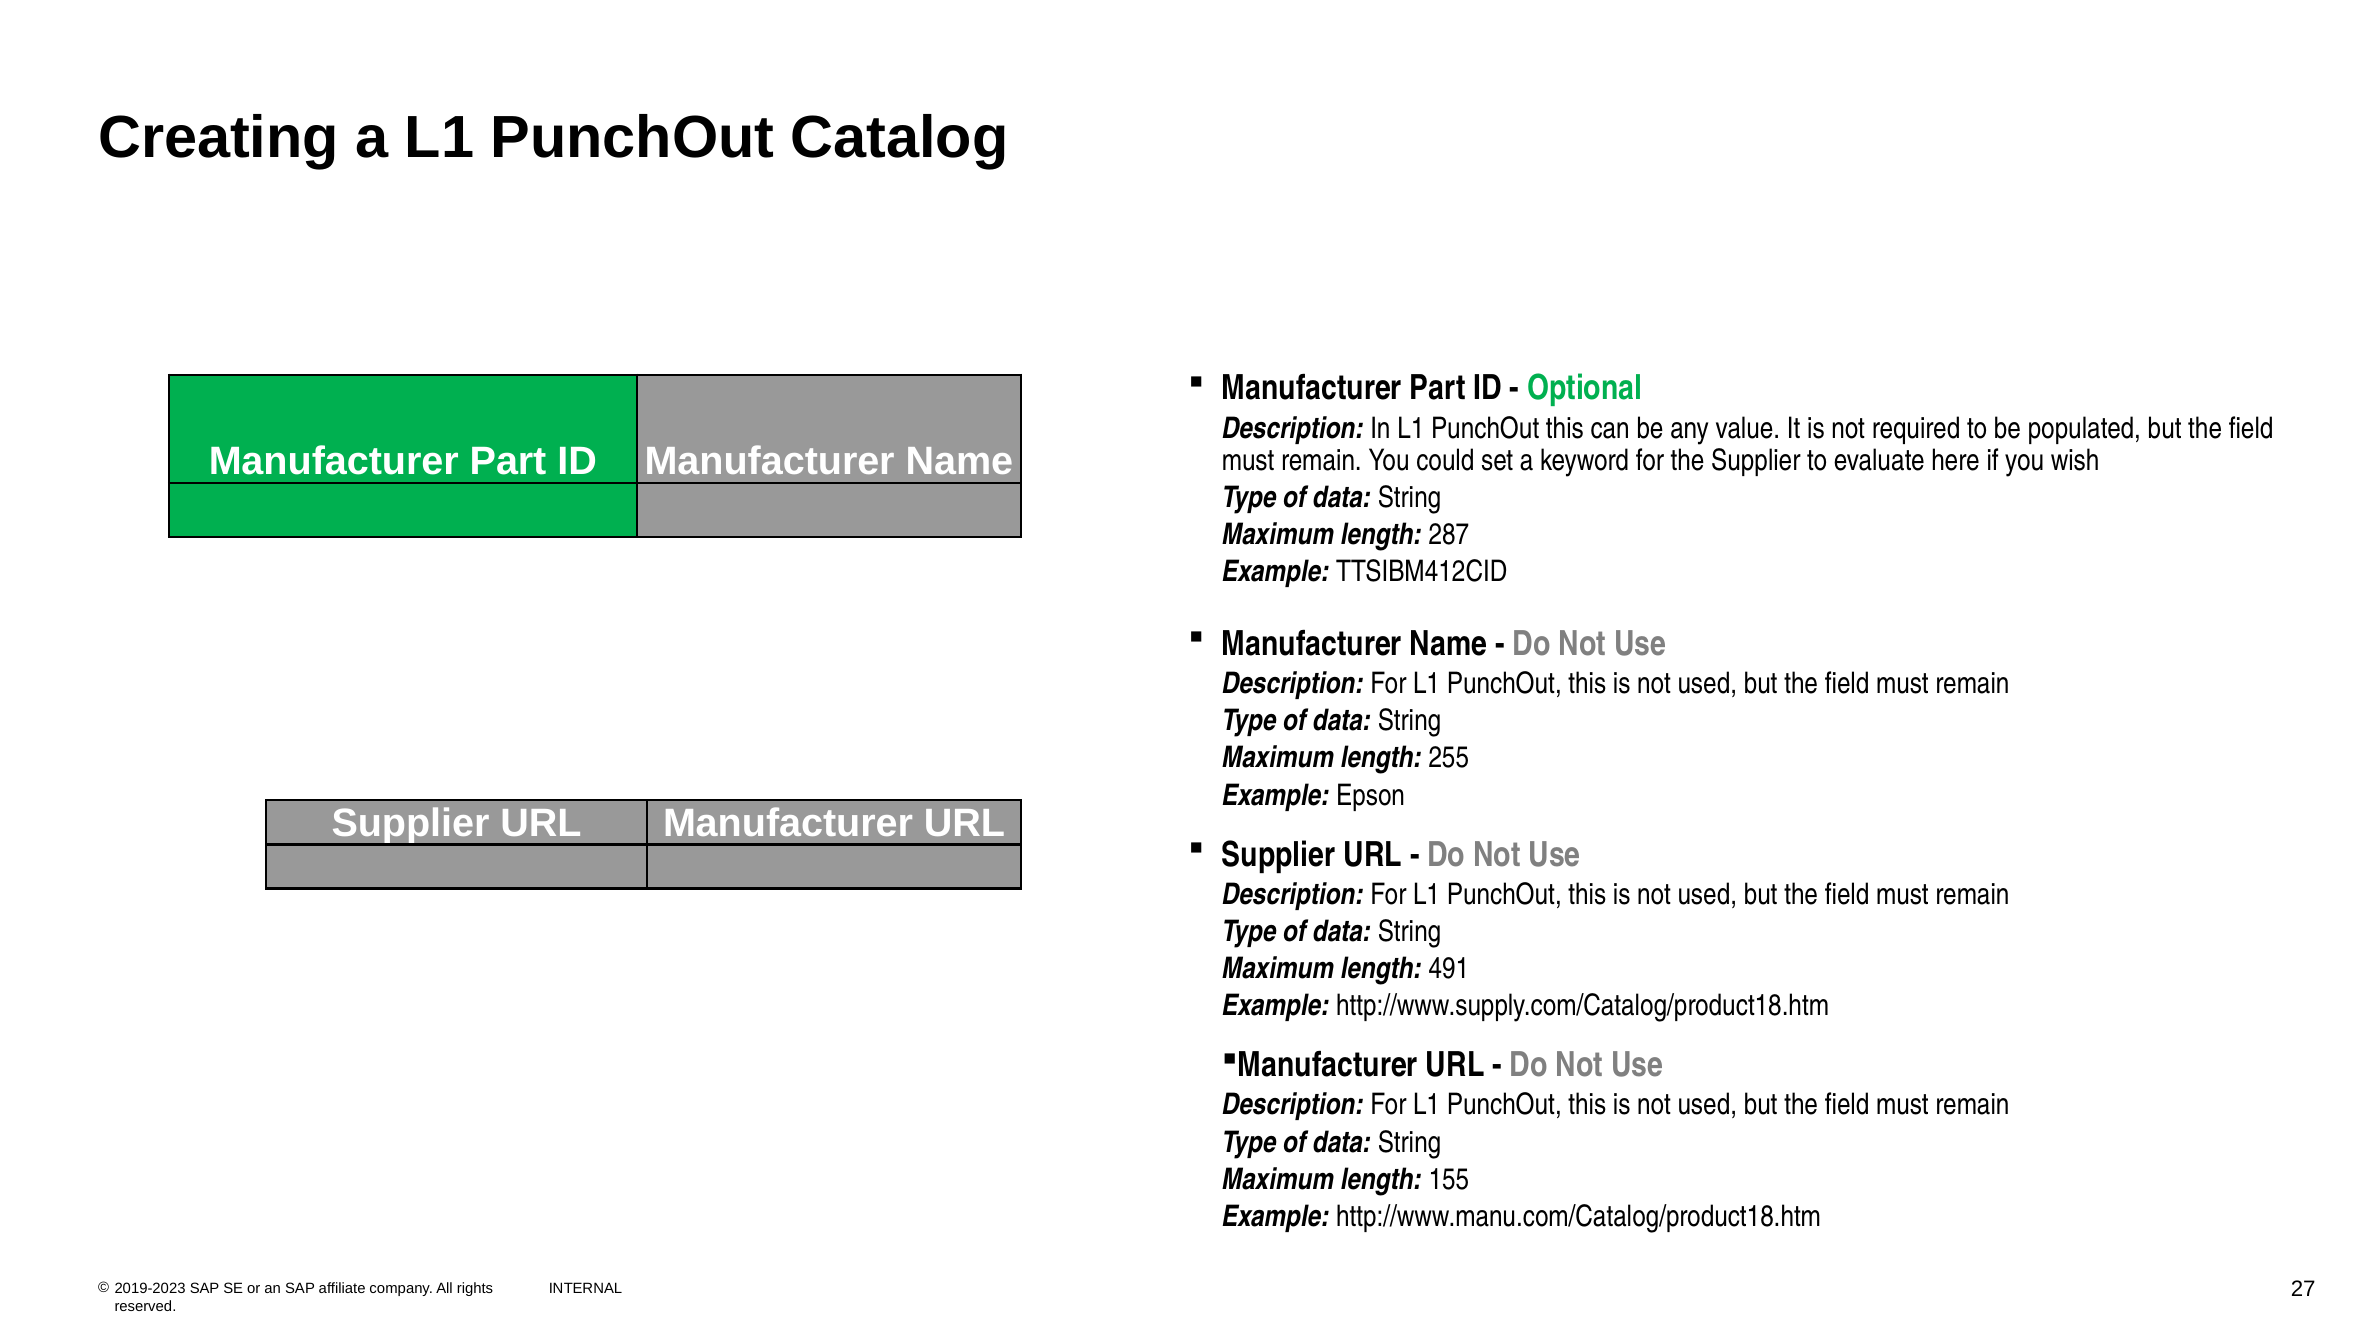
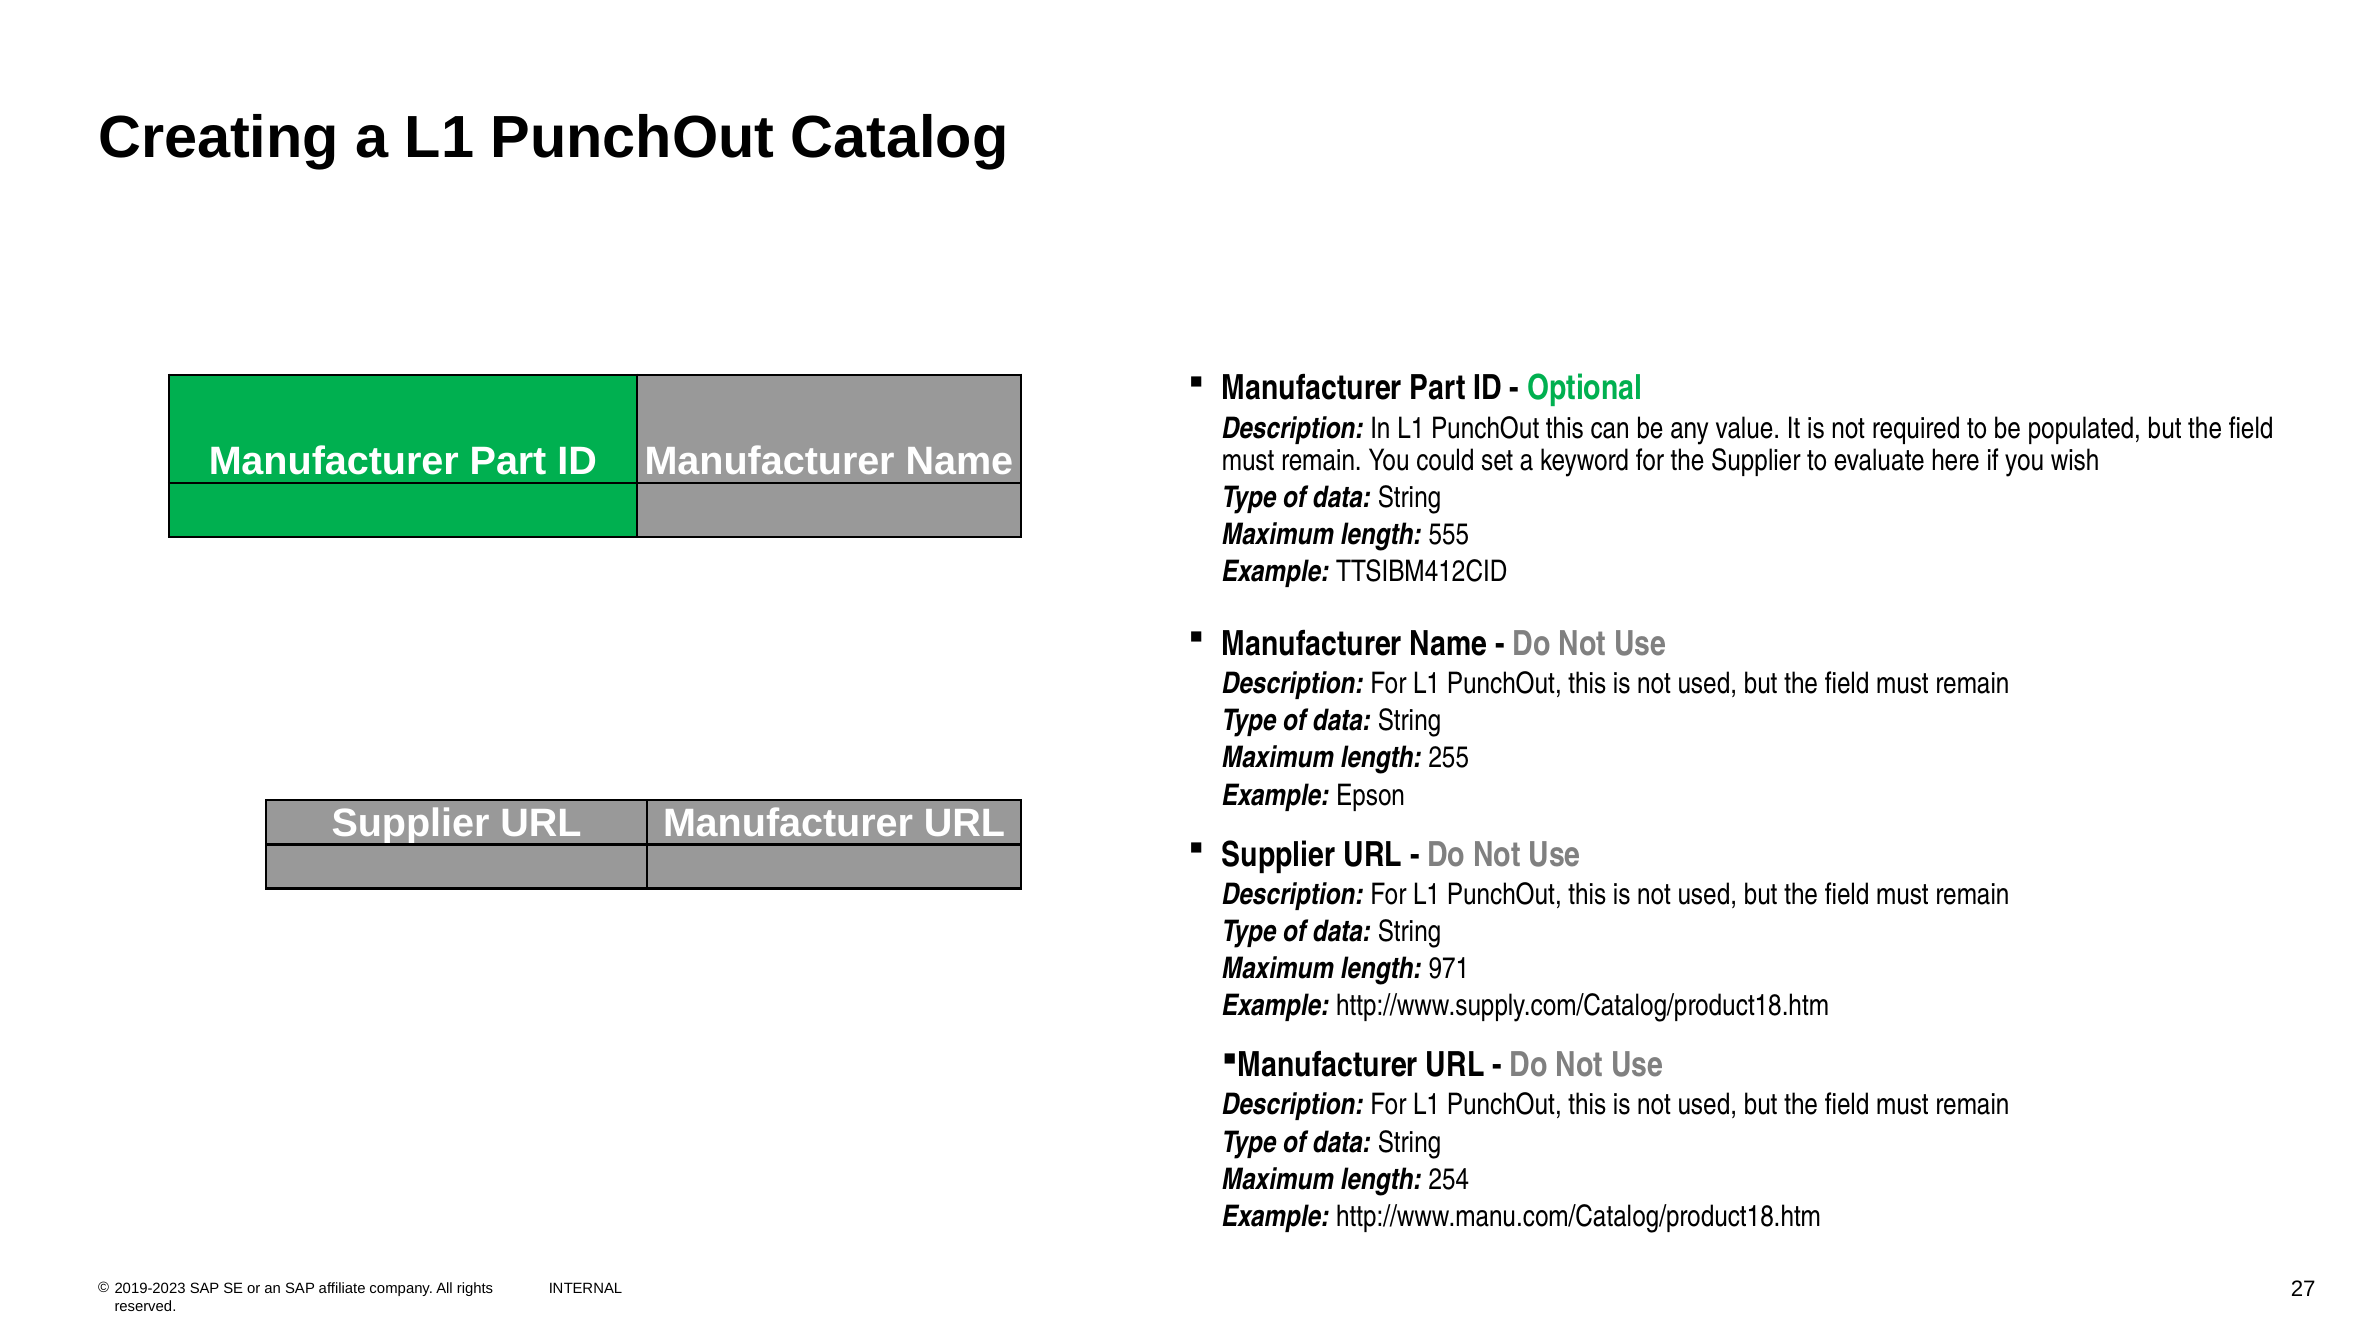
287: 287 -> 555 (1449, 535)
491: 491 -> 971 (1449, 969)
155: 155 -> 254 (1449, 1179)
